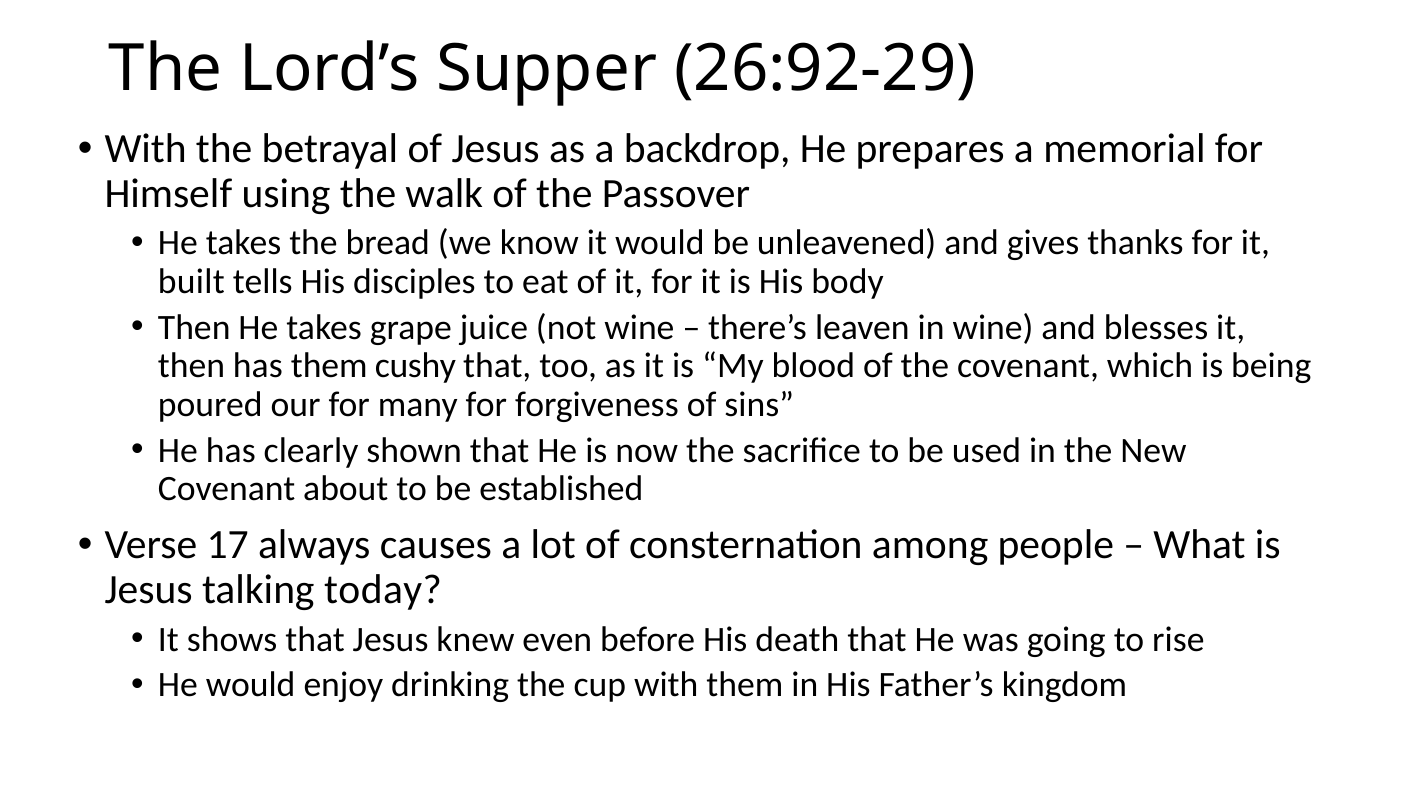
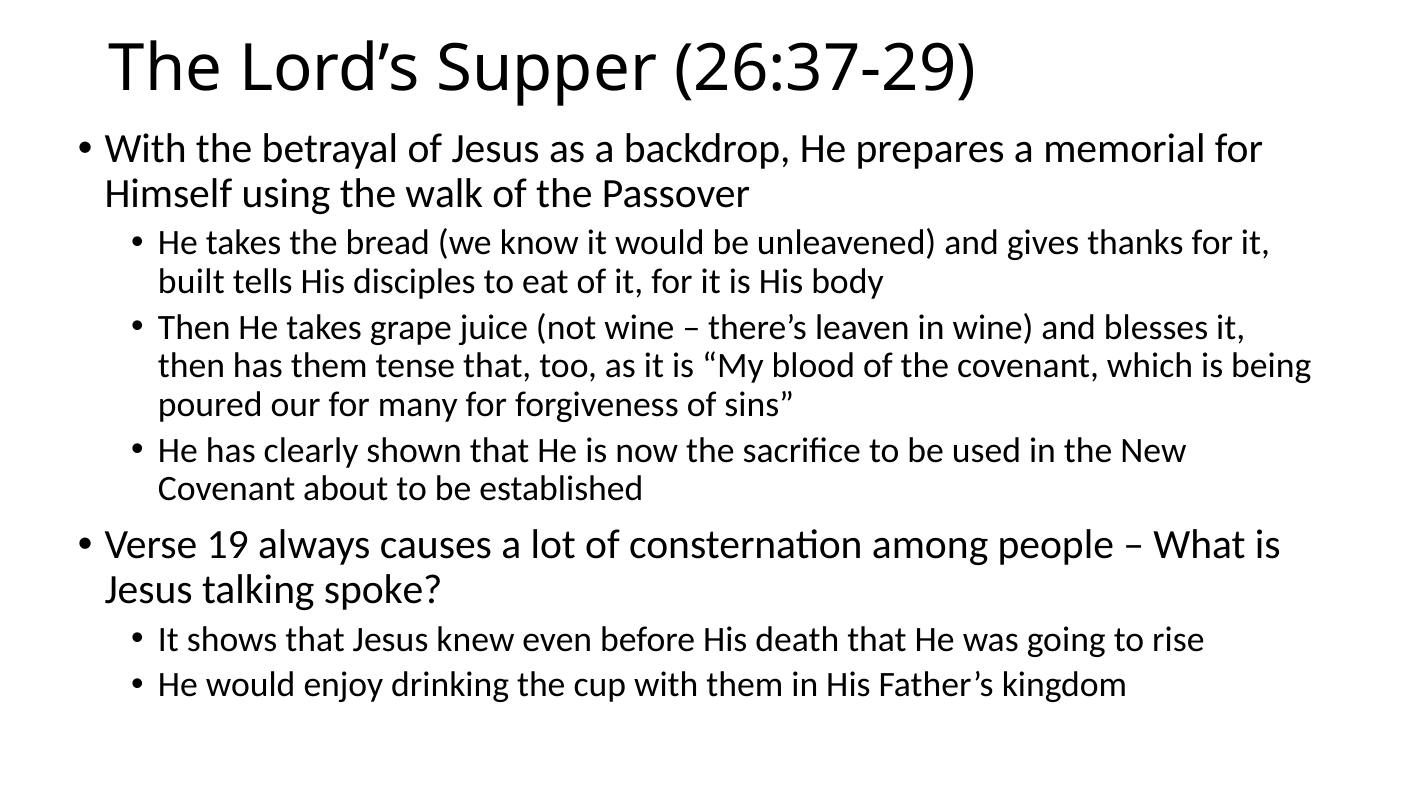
26:92-29: 26:92-29 -> 26:37-29 (825, 69)
cushy: cushy -> tense (415, 366)
17: 17 -> 19 (228, 545)
today: today -> spoke (383, 590)
